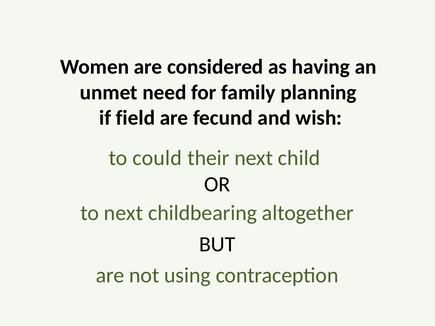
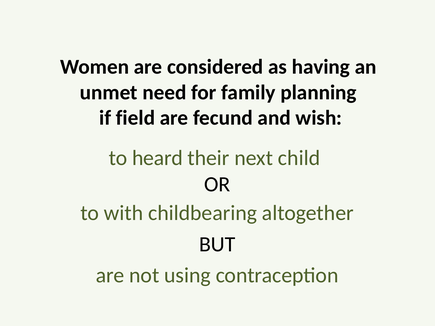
could: could -> heard (157, 158)
to next: next -> with (123, 213)
